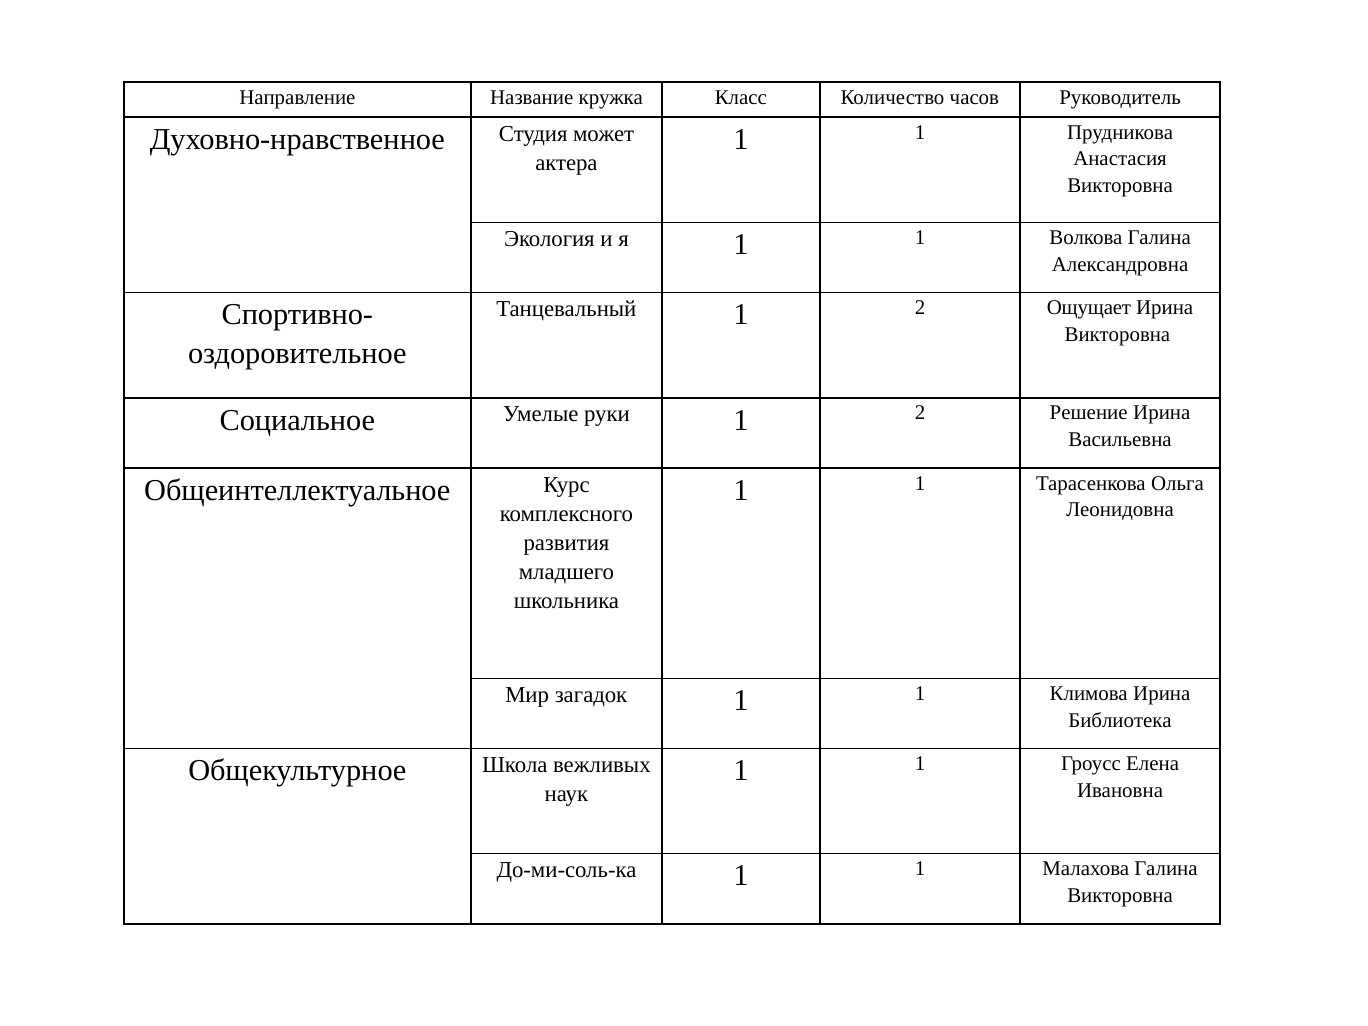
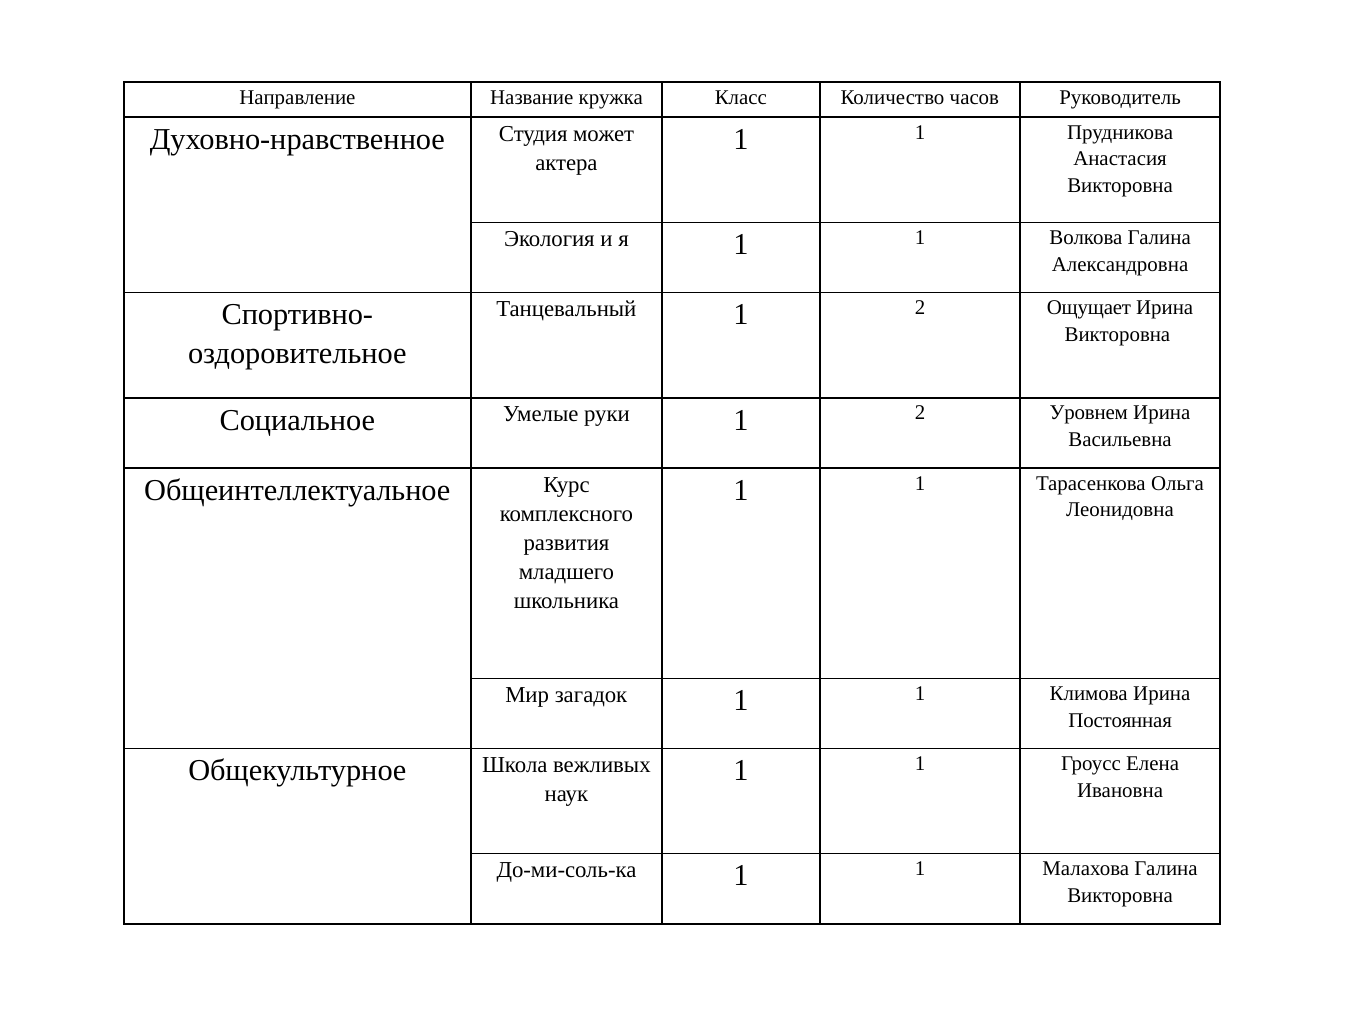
Решение: Решение -> Уровнем (1089, 413)
Библиотека: Библиотека -> Постоянная (1120, 720)
